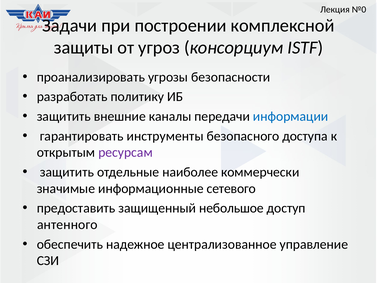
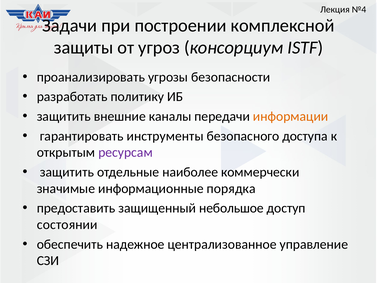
№0: №0 -> №4 (359, 10)
информации colour: blue -> orange (291, 116)
сетевого: сетевого -> порядка (231, 188)
антенного: антенного -> состоянии (67, 224)
